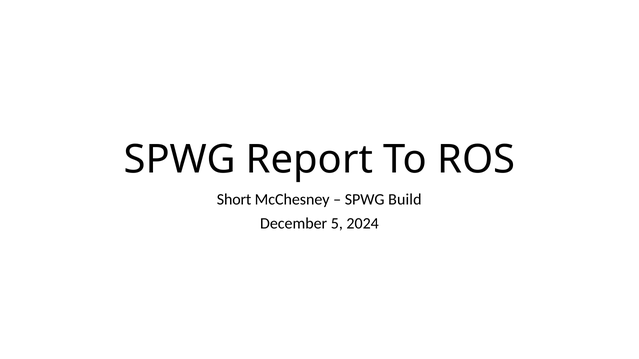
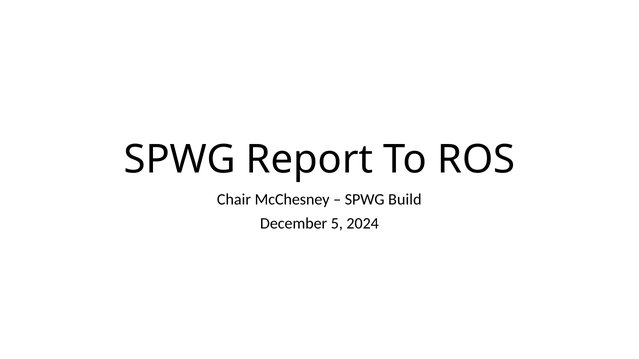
Short: Short -> Chair (234, 200)
